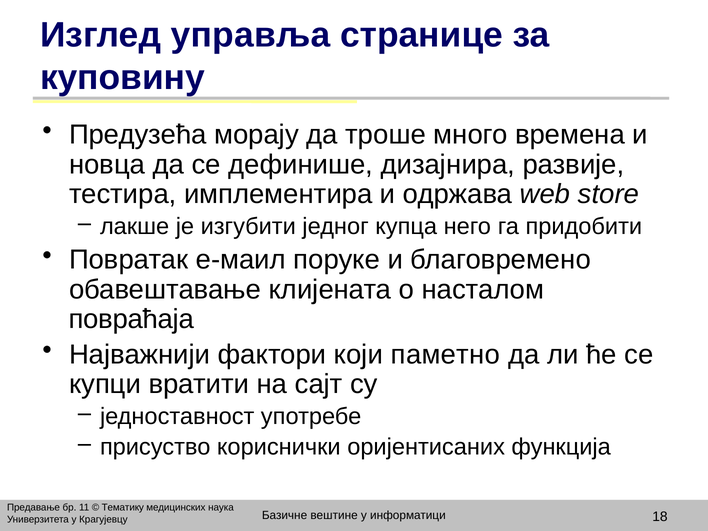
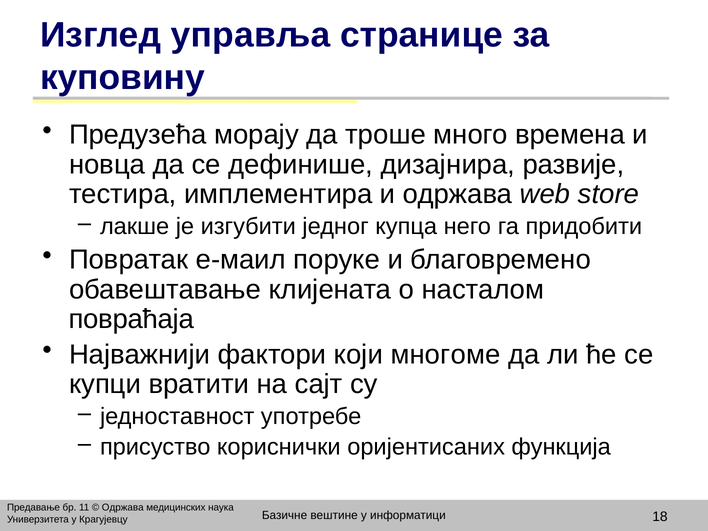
паметно: паметно -> многоме (445, 354)
Тематику: Тематику -> Одржава (123, 508)
